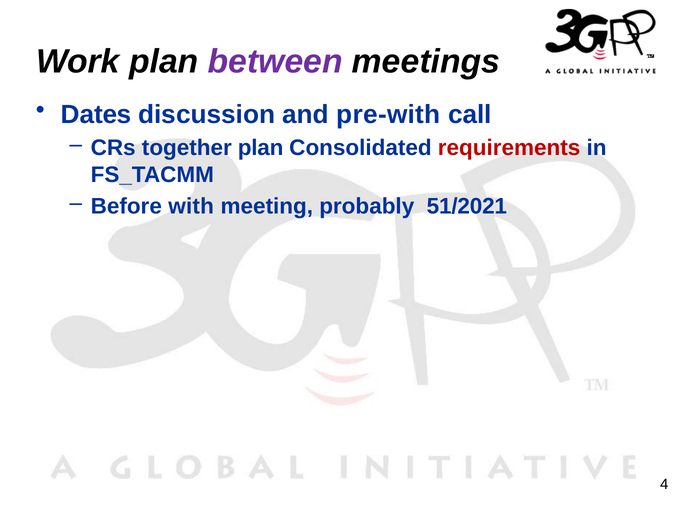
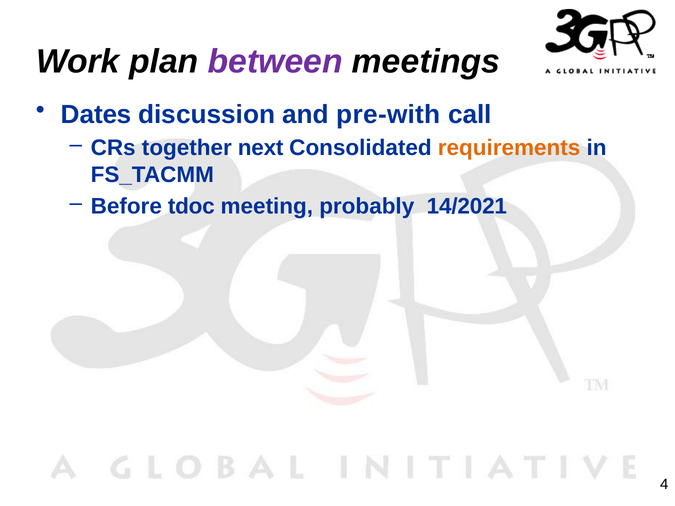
together plan: plan -> next (261, 148)
requirements colour: red -> orange (509, 148)
with: with -> tdoc (191, 206)
51/2021: 51/2021 -> 14/2021 (467, 206)
